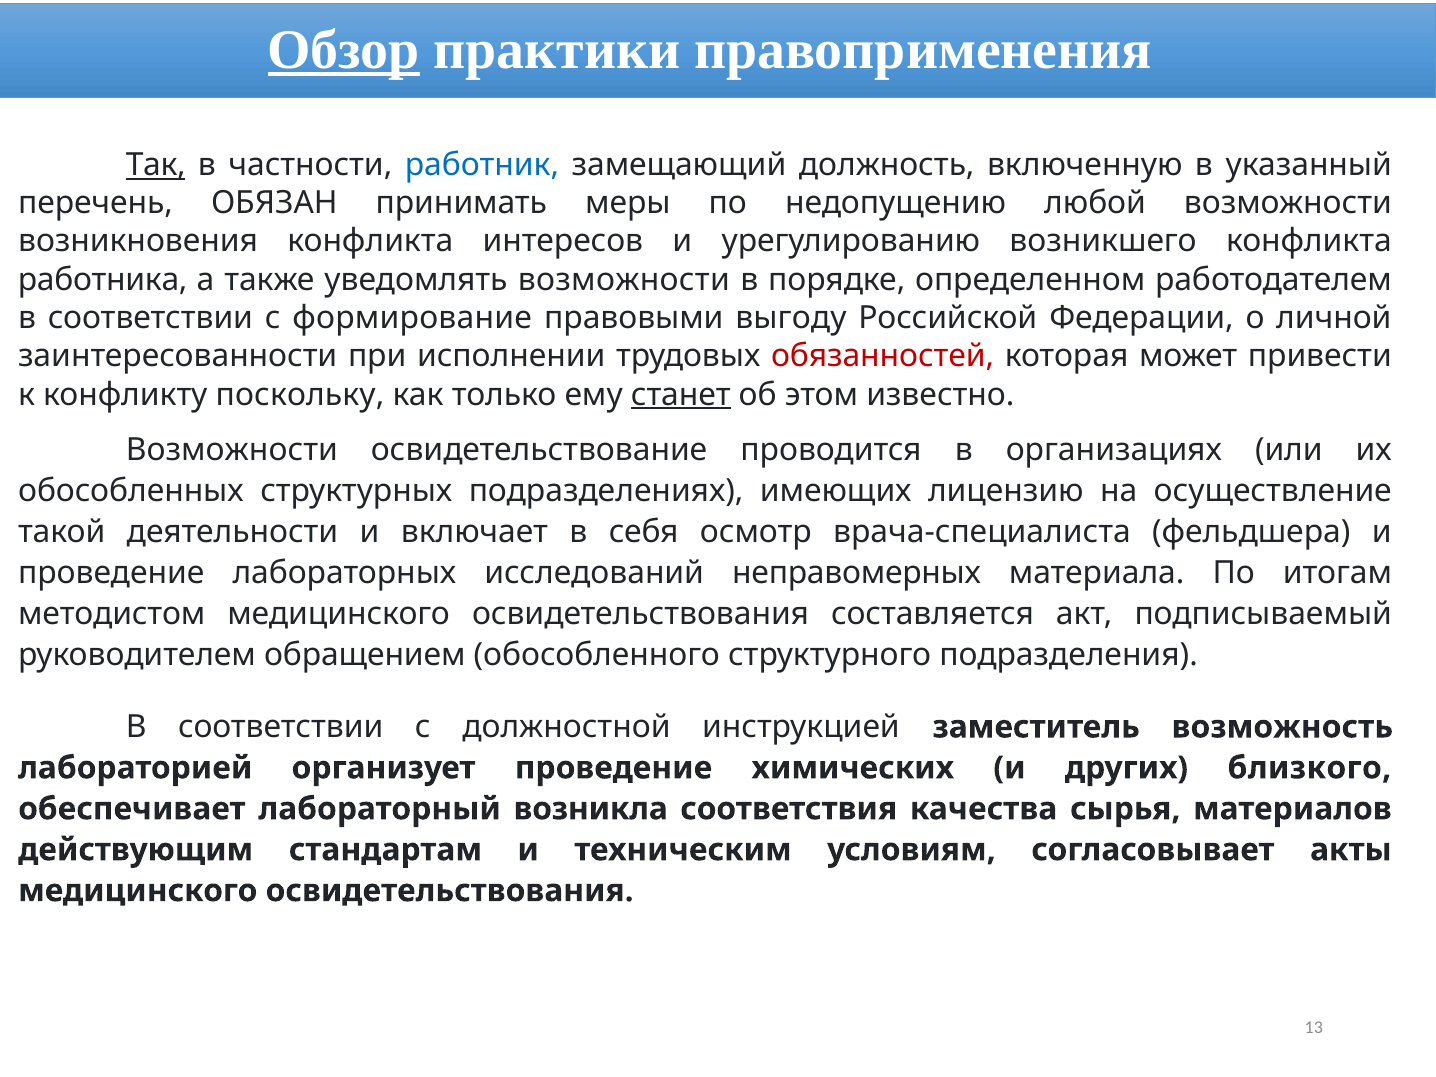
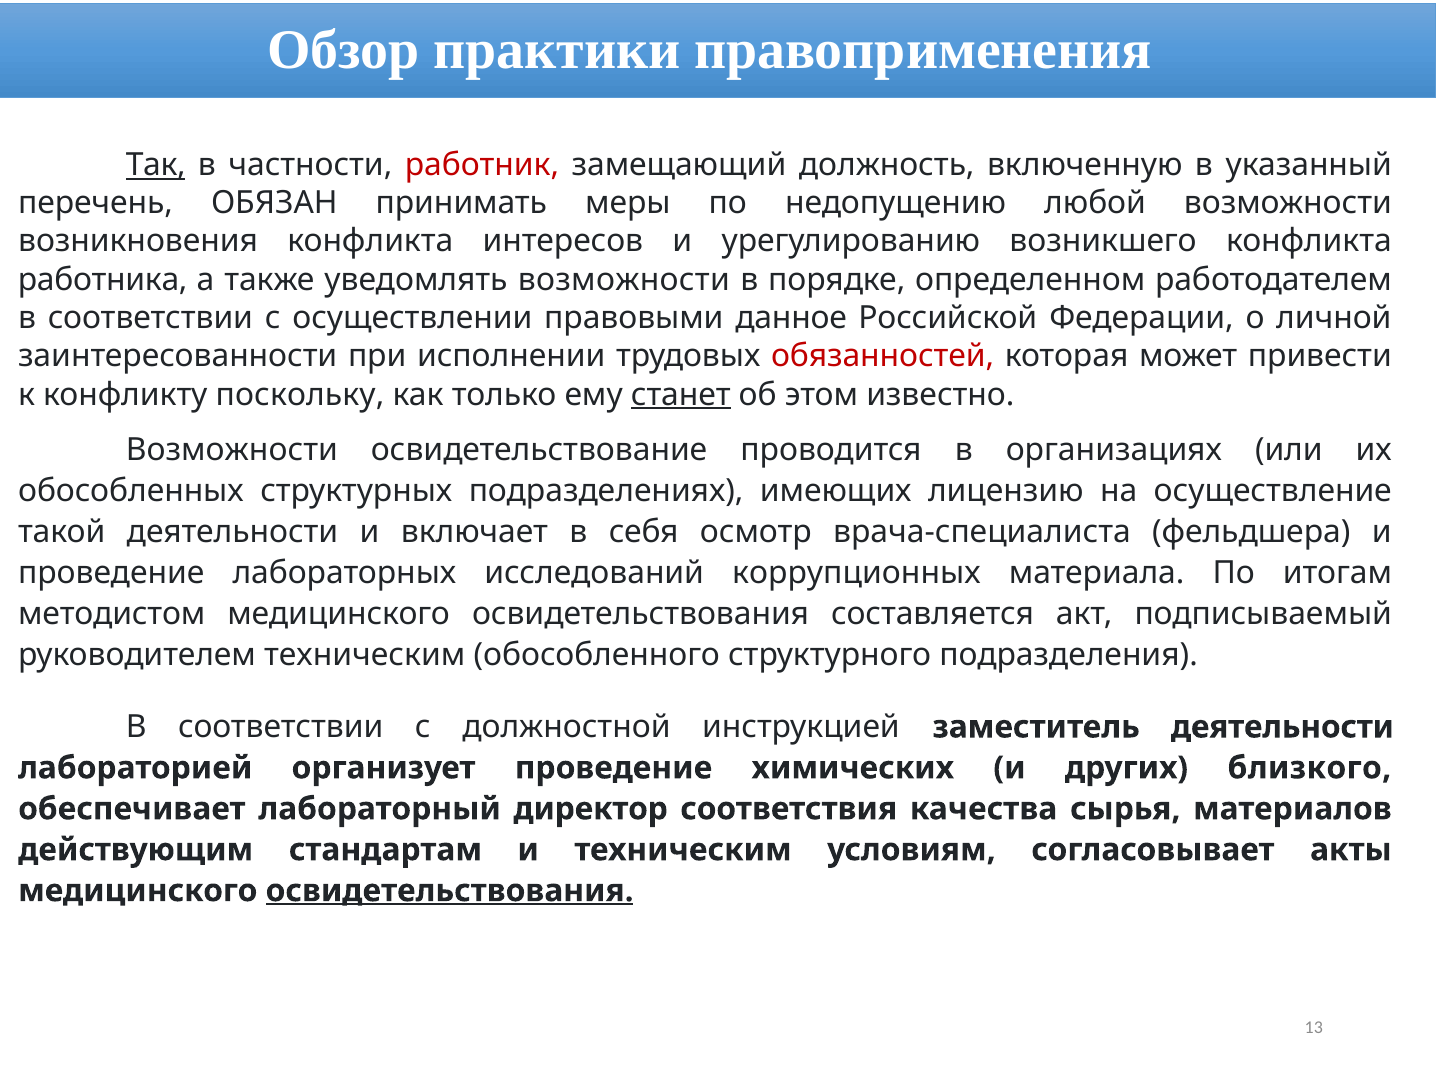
Обзор underline: present -> none (344, 50)
работник colour: blue -> red (482, 165)
формирование: формирование -> осуществлении (412, 318)
выгоду: выгоду -> данное (791, 318)
неправомерных: неправомерных -> коррупционных (856, 573)
руководителем обращением: обращением -> техническим (365, 655)
заместитель возможность: возможность -> деятельности (1282, 727)
возникла: возникла -> директор (591, 809)
освидетельствования underline: none -> present (450, 891)
